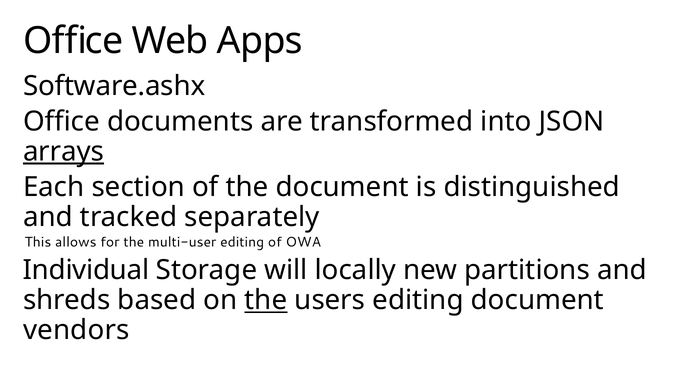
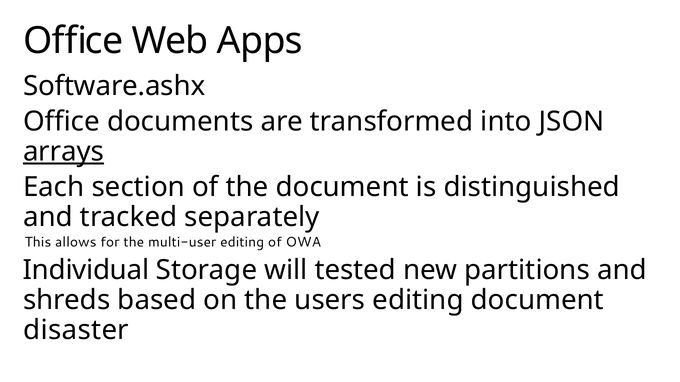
locally: locally -> tested (355, 271)
the underline: present -> none (266, 301)
vendors: vendors -> disaster (76, 331)
